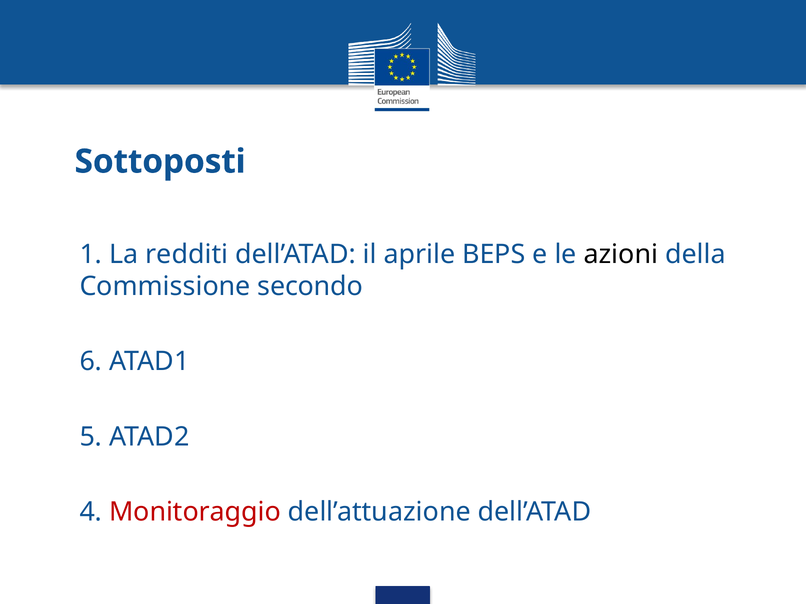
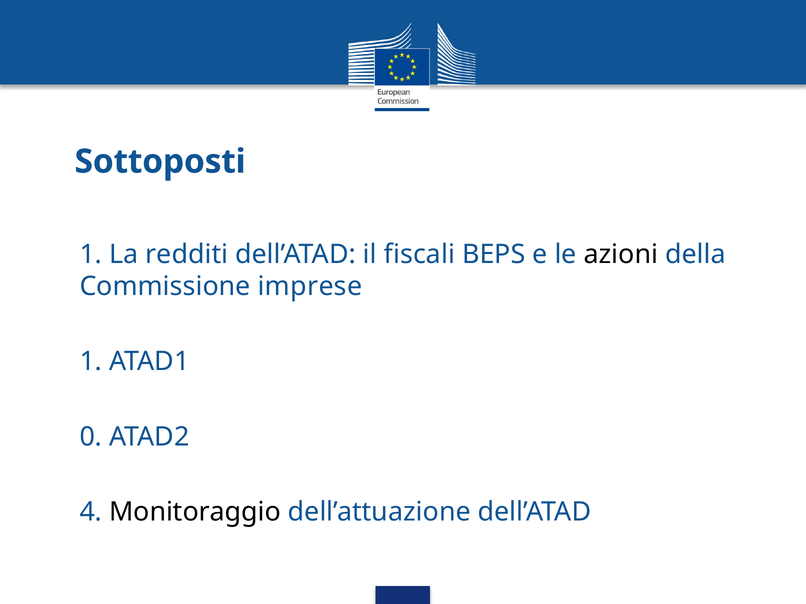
aprile: aprile -> fiscali (419, 254)
secondo: secondo -> imprese (310, 287)
6: 6 -> 1 (91, 362)
5: 5 -> 0 (91, 437)
Monitoraggio colour: red -> black (195, 512)
